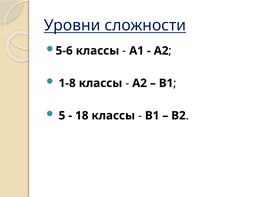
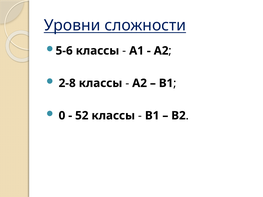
1-8: 1-8 -> 2-8 (67, 83)
5: 5 -> 0 (62, 116)
18: 18 -> 52 (82, 116)
